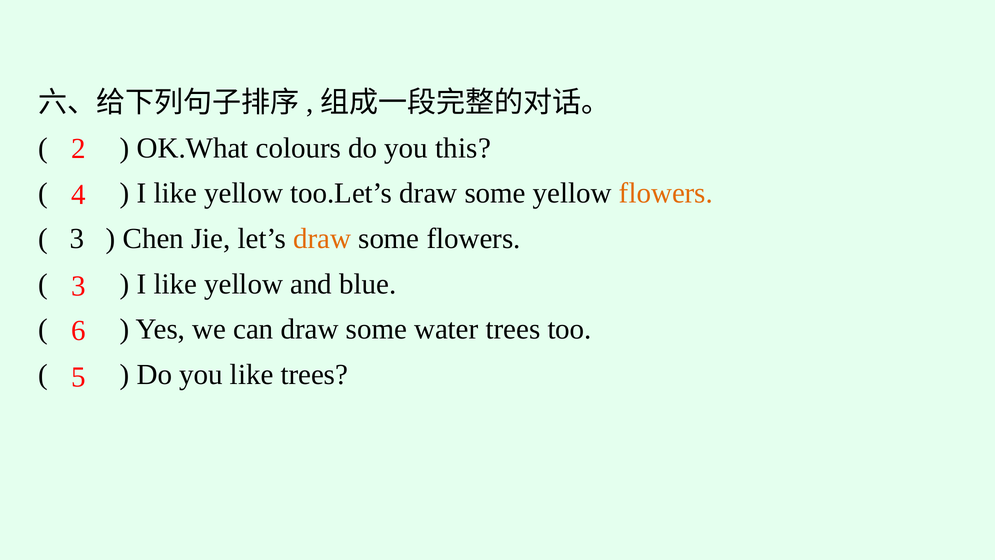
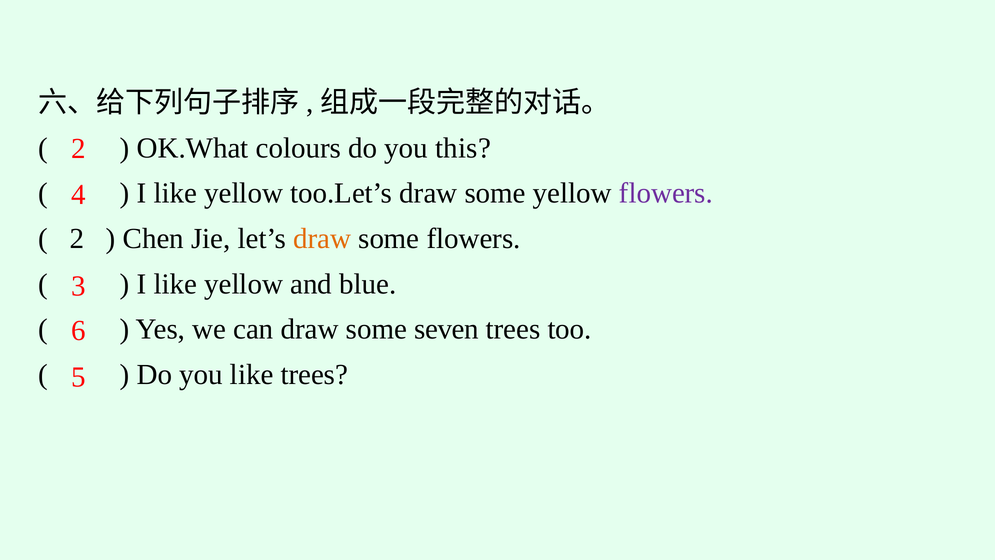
flowers colour: orange -> purple (666, 193)
3: 3 -> 2 (77, 239)
water: water -> seven (446, 329)
